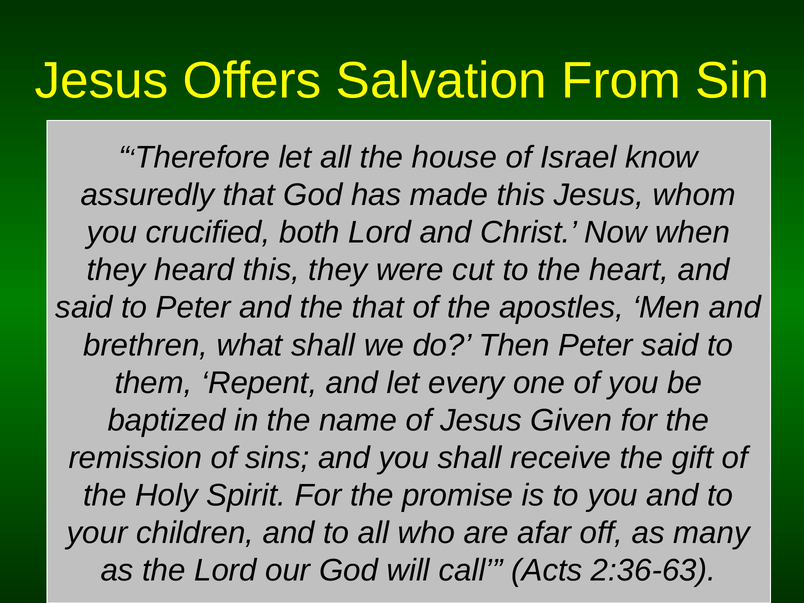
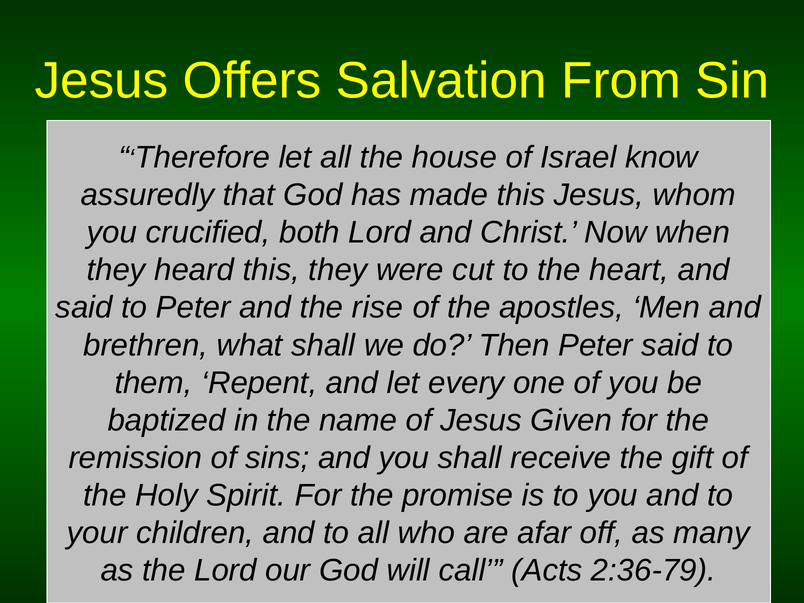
the that: that -> rise (378, 308)
2:36-63: 2:36-63 -> 2:36-79 (653, 570)
